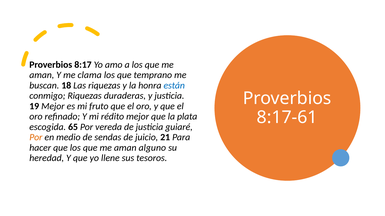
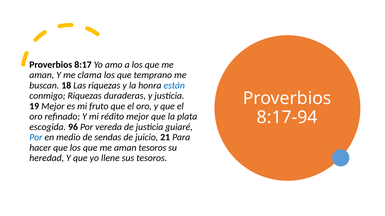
8:17-61: 8:17-61 -> 8:17-94 (287, 118)
65: 65 -> 96 (73, 127)
Por colour: orange -> blue (36, 138)
aman alguno: alguno -> tesoros (152, 148)
